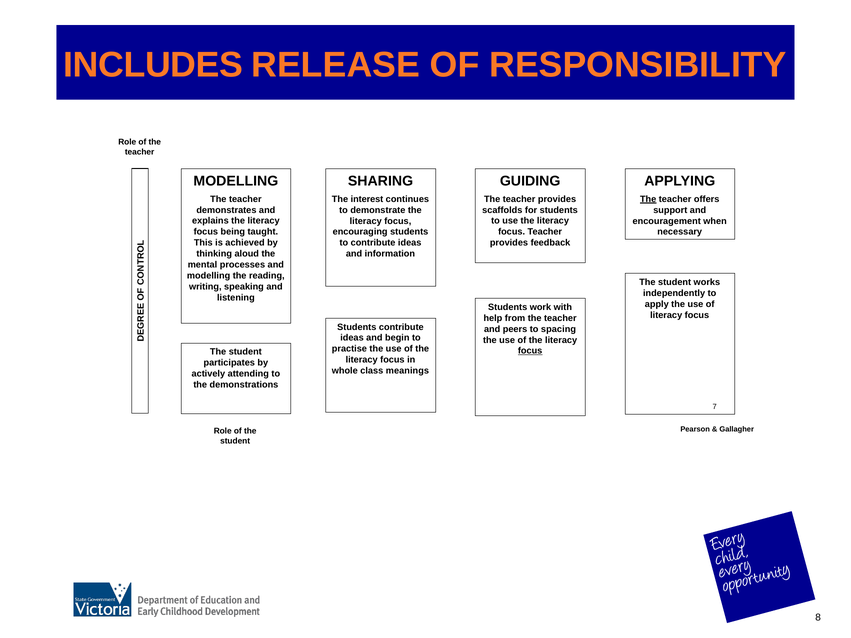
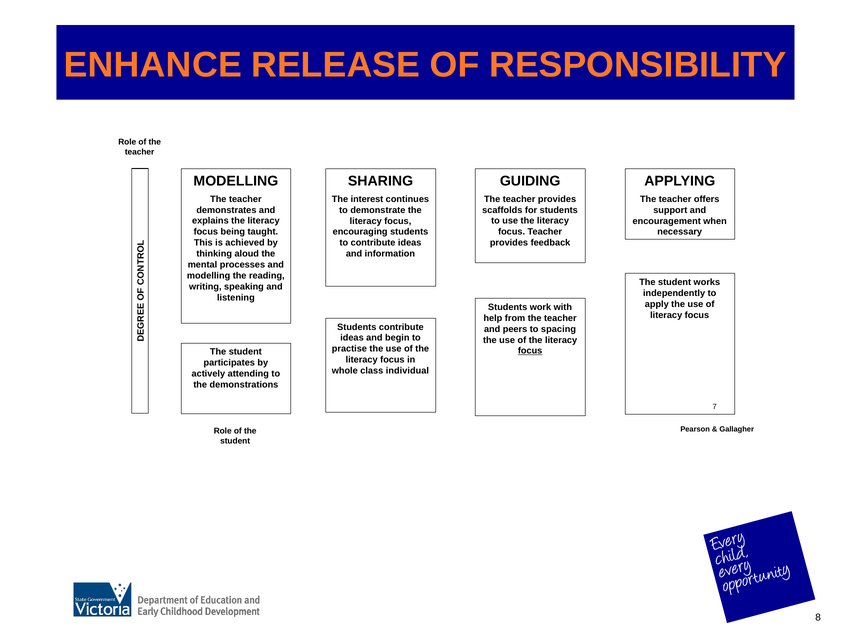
INCLUDES: INCLUDES -> ENHANCE (153, 65)
The underline: present -> none (648, 199)
meanings: meanings -> individual (407, 371)
